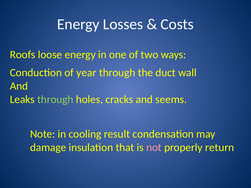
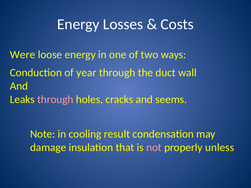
Roofs: Roofs -> Were (23, 55)
through colour: light green -> pink (55, 99)
return: return -> unless (220, 148)
